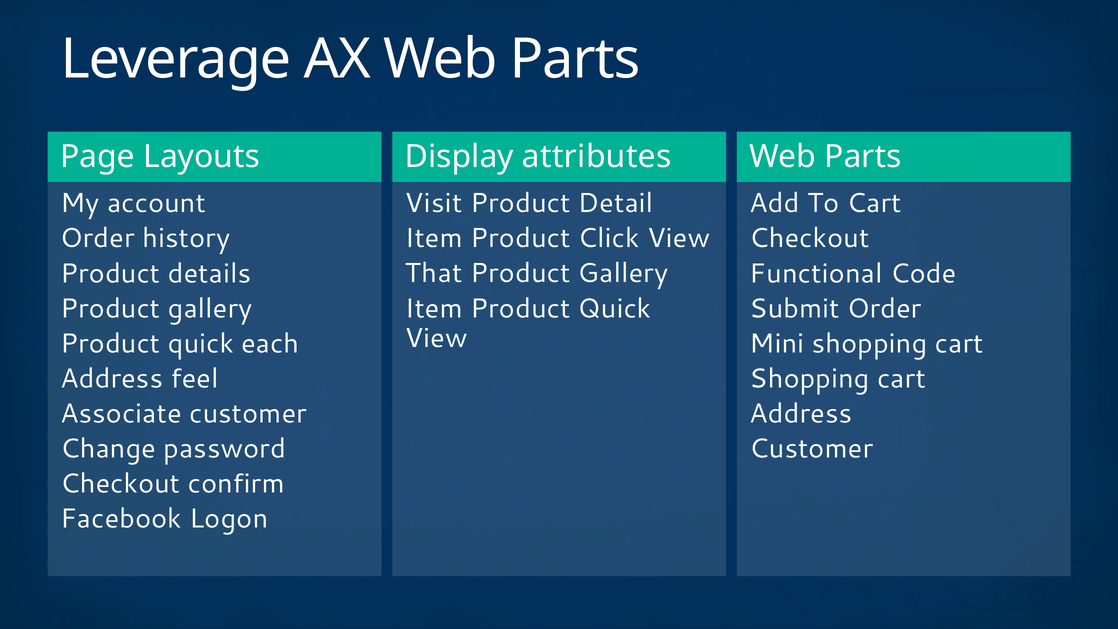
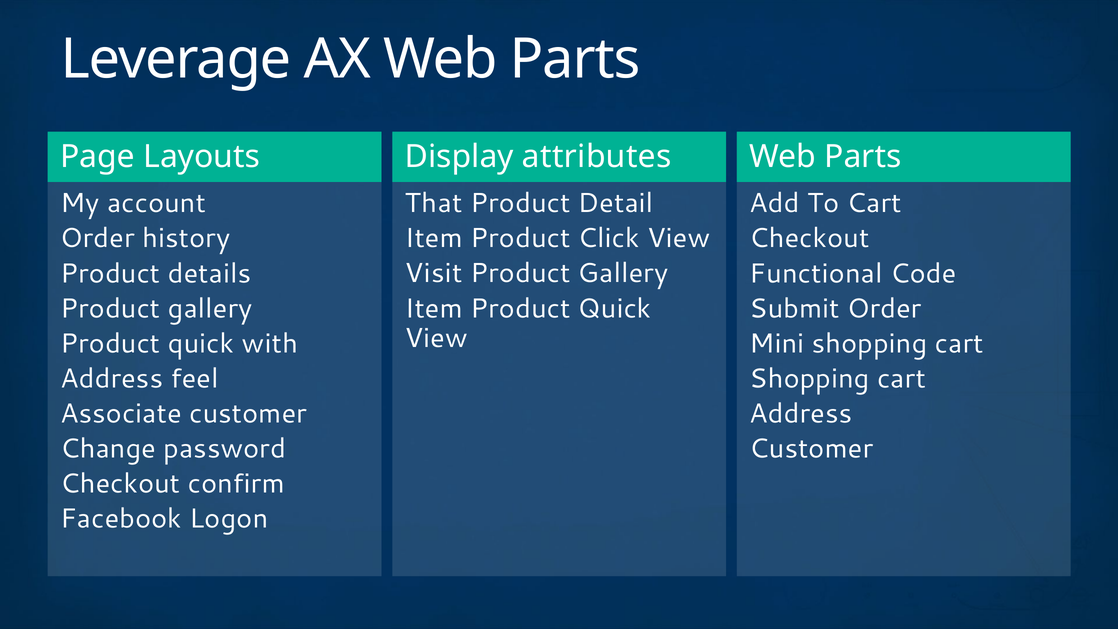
Visit: Visit -> That (434, 203)
That: That -> Visit (434, 273)
each: each -> with (270, 343)
